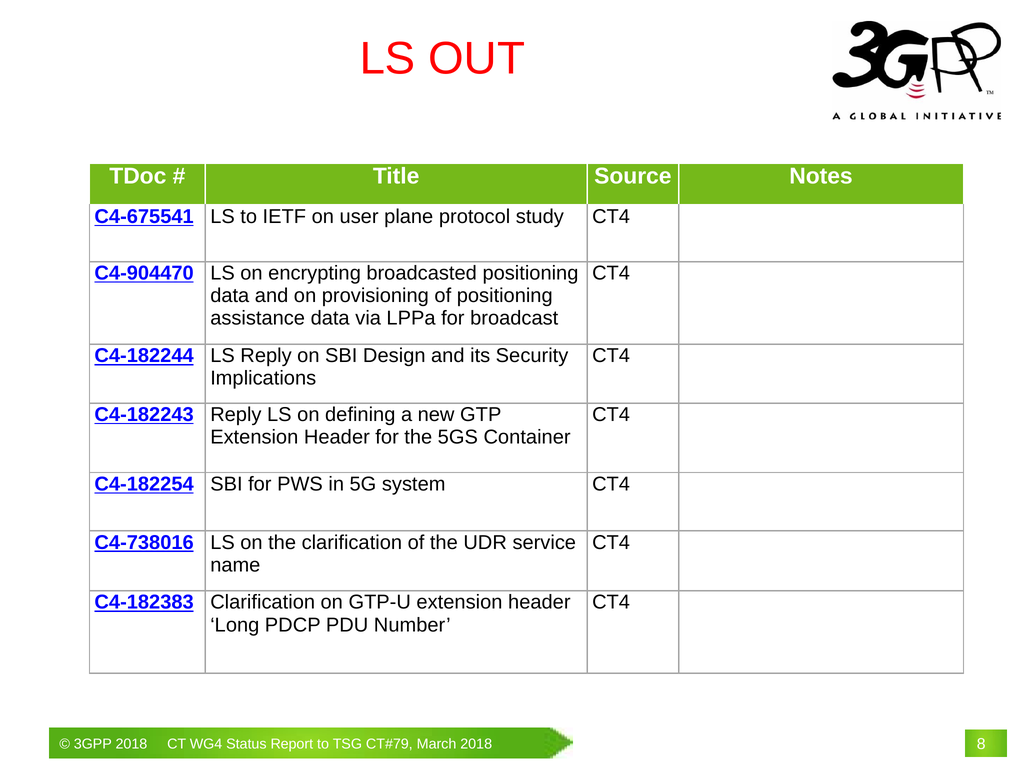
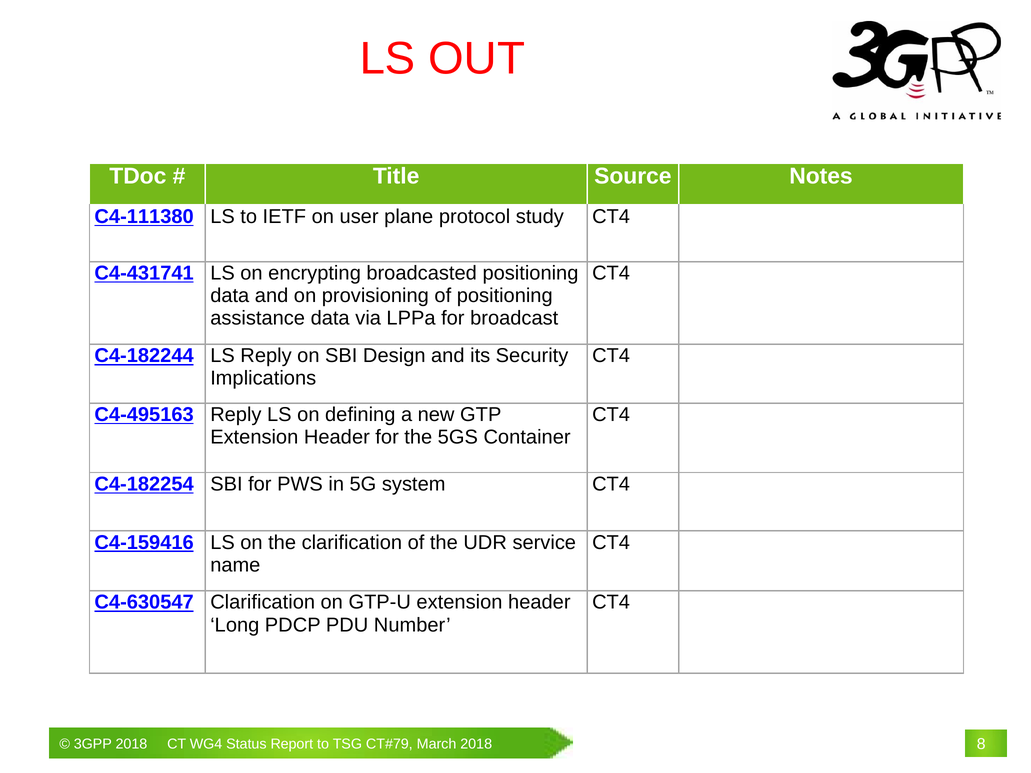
C4-675541: C4-675541 -> C4-111380 (144, 217)
C4-904470: C4-904470 -> C4-431741 (144, 273)
C4-182243: C4-182243 -> C4-495163 (144, 415)
C4-738016: C4-738016 -> C4-159416 (144, 543)
C4-182383: C4-182383 -> C4-630547 (144, 603)
